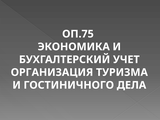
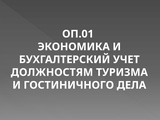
ОП.75: ОП.75 -> ОП.01 (78, 34)
ОРГАНИЗАЦИЯ: ОРГАНИЗАЦИЯ -> ДОЛЖНОСТЯМ (52, 72)
